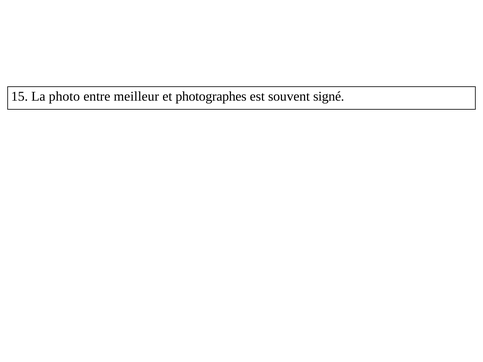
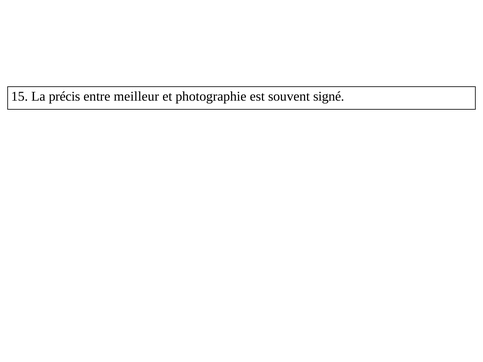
photo: photo -> précis (65, 97)
photographes: photographes -> photographie (211, 97)
